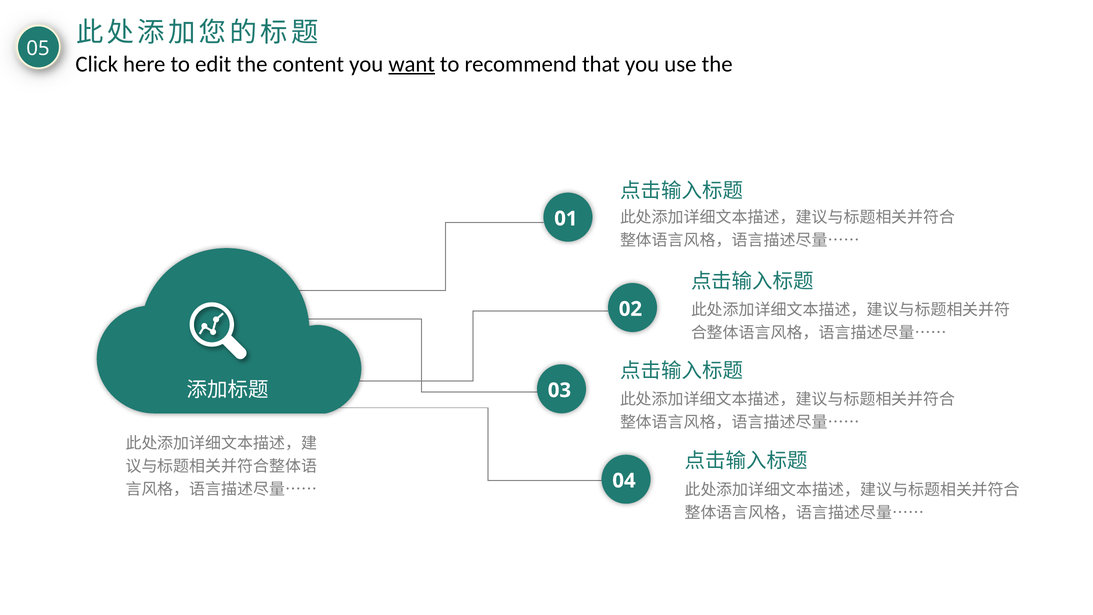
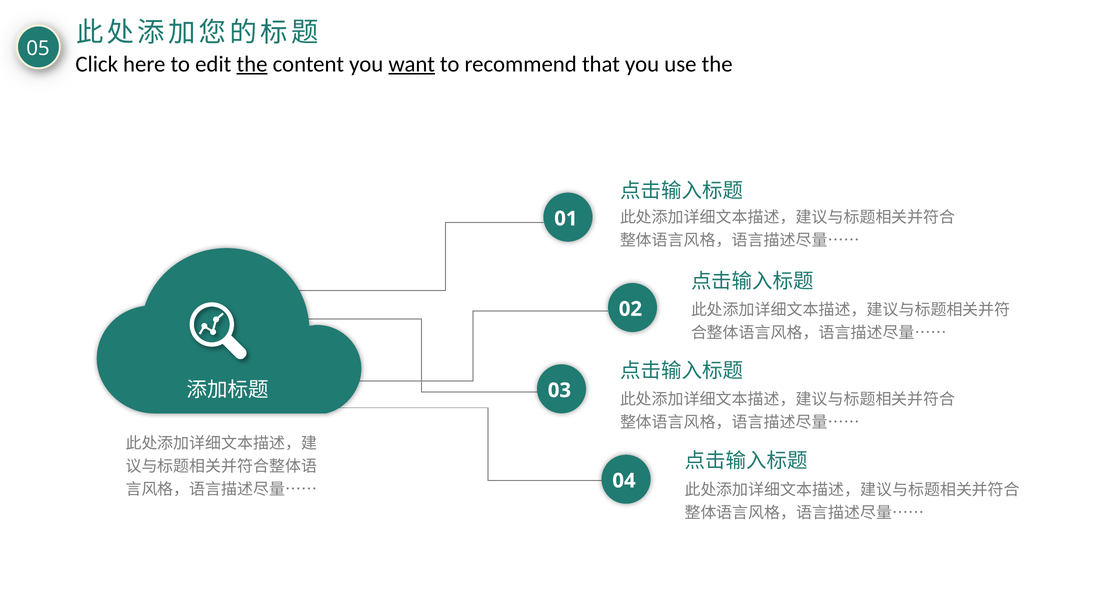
the underline: none -> present (252, 64)
